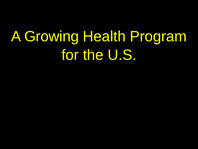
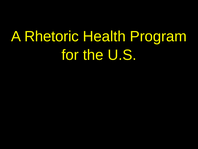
Growing: Growing -> Rhetoric (52, 36)
